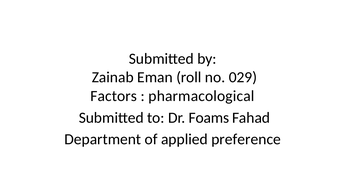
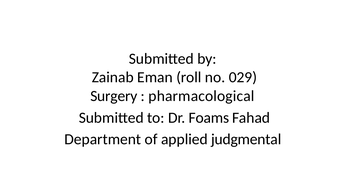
Factors: Factors -> Surgery (114, 96)
preference: preference -> judgmental (246, 140)
